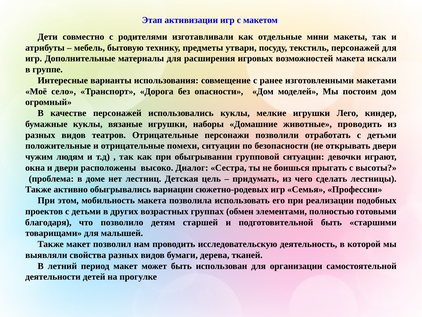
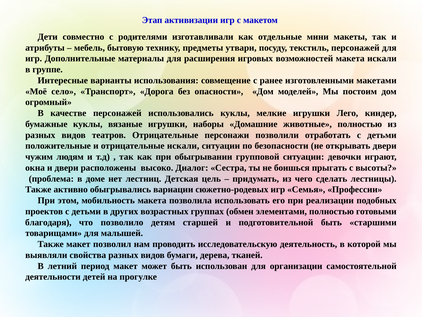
животные проводить: проводить -> полностью (360, 124)
отрицательные помехи: помехи -> искали (183, 146)
